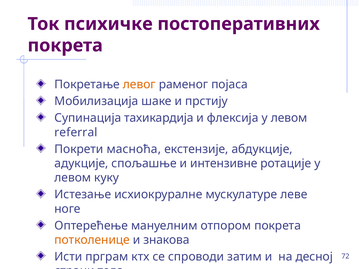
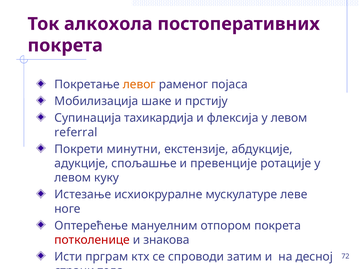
психичке: психичке -> алкохола (108, 24)
масноћа: масноћа -> минутни (134, 149)
интензивне: интензивне -> превенције (224, 164)
потколенице colour: orange -> red (92, 240)
